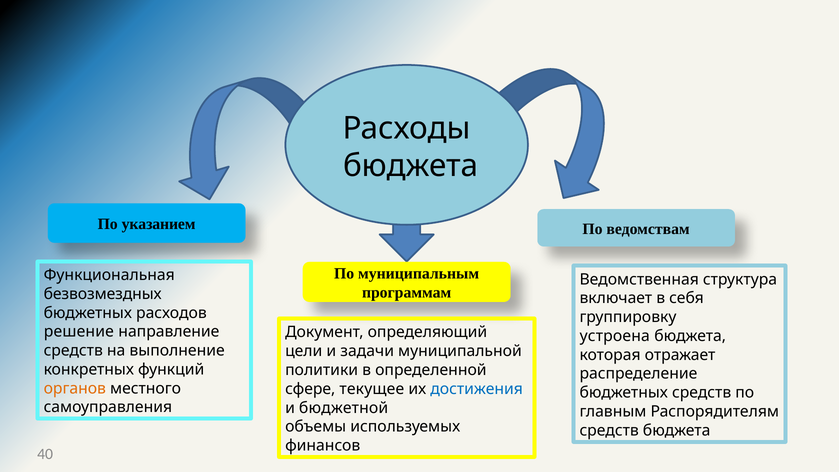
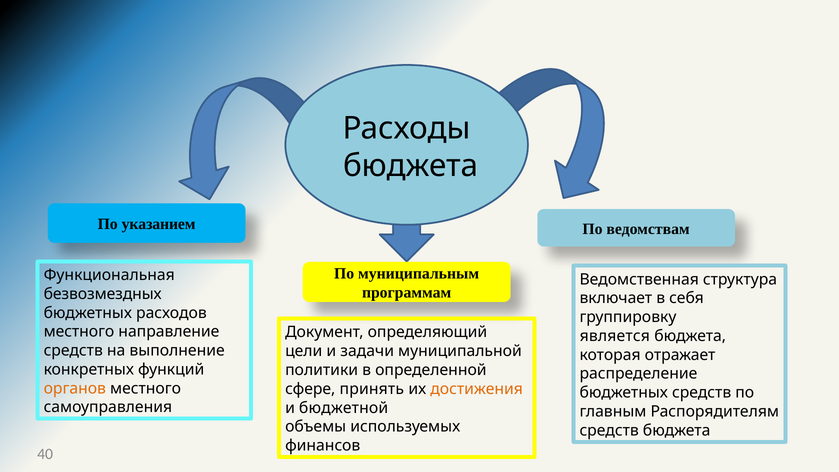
решение: решение -> местного (79, 332)
устроена: устроена -> является (615, 336)
текущее: текущее -> принять (372, 389)
достижения colour: blue -> orange (477, 389)
